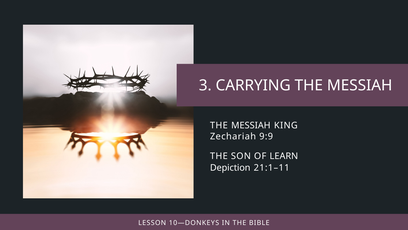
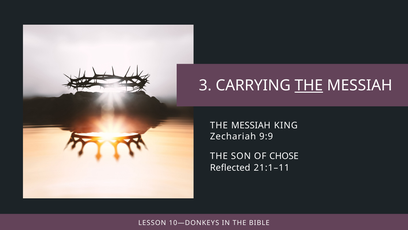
THE underline: none -> present (309, 85)
LEARN: LEARN -> CHOSE (284, 156)
Depiction: Depiction -> Reflected (230, 168)
